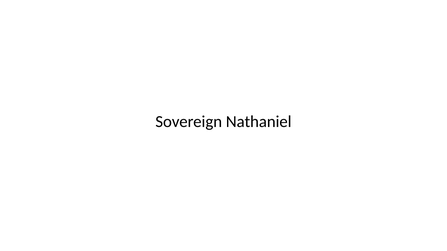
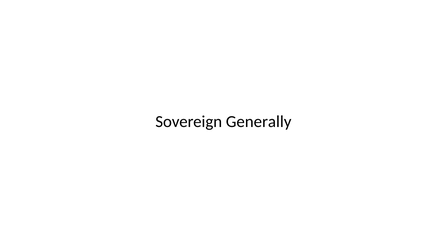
Nathaniel: Nathaniel -> Generally (259, 122)
